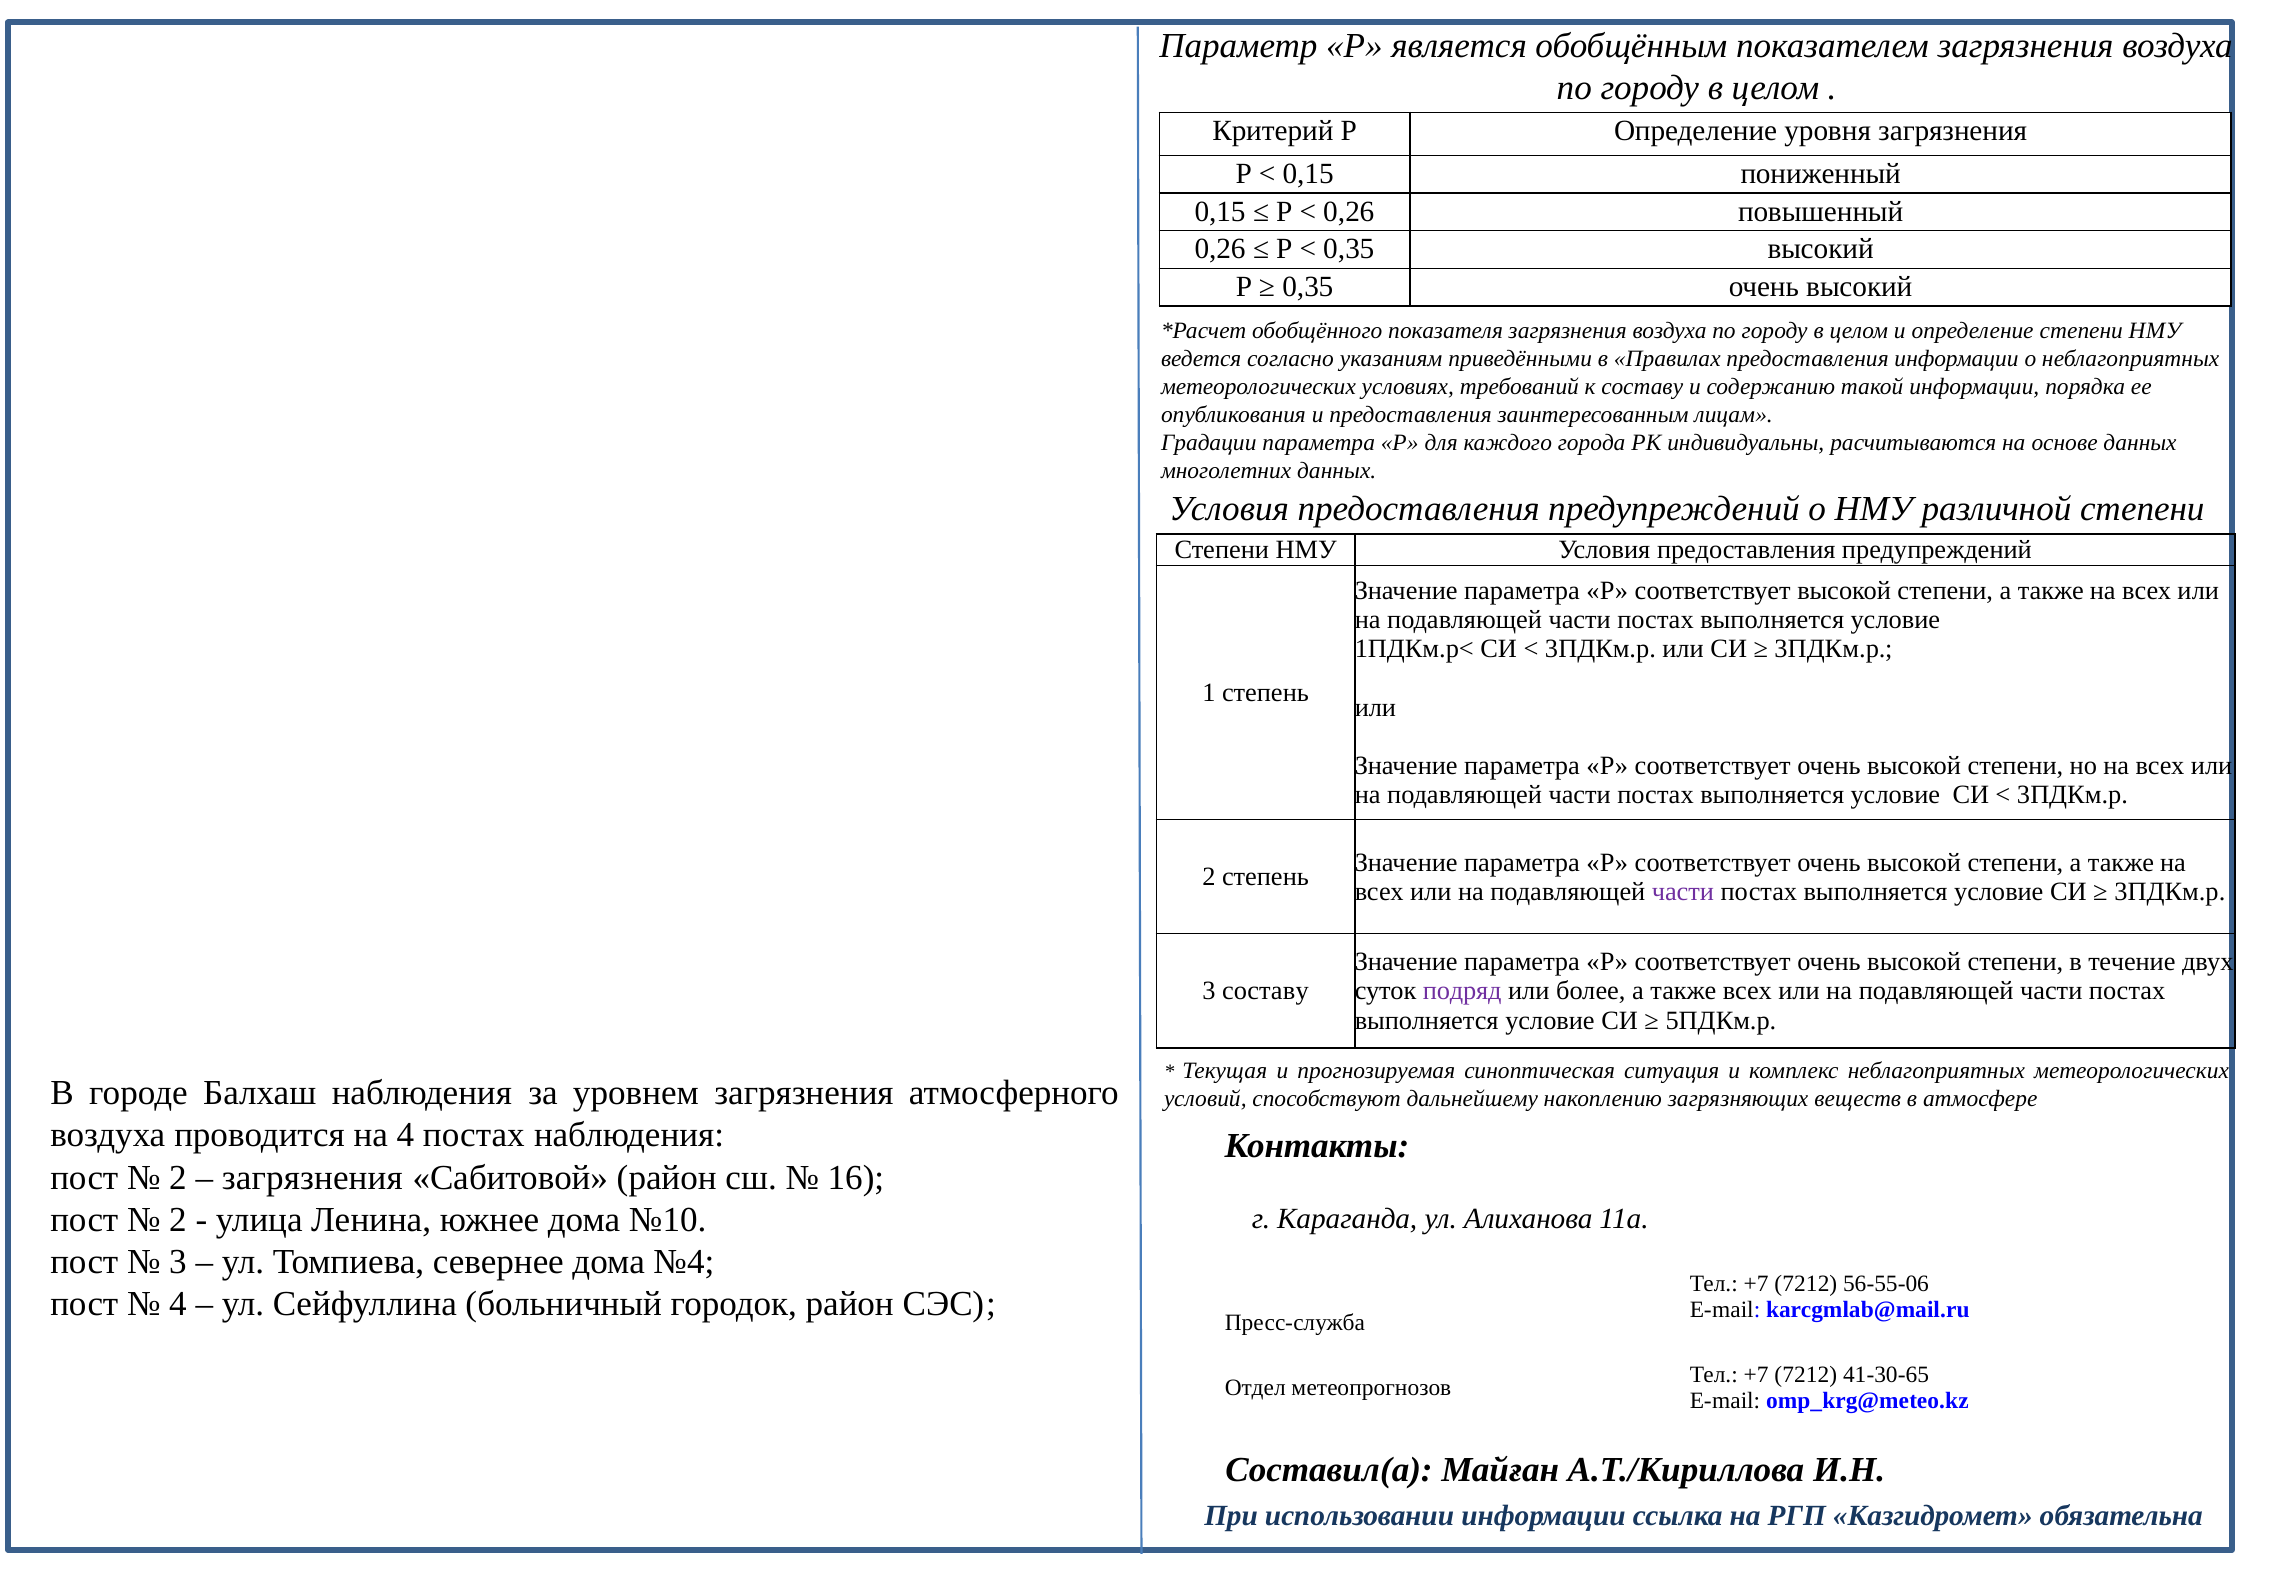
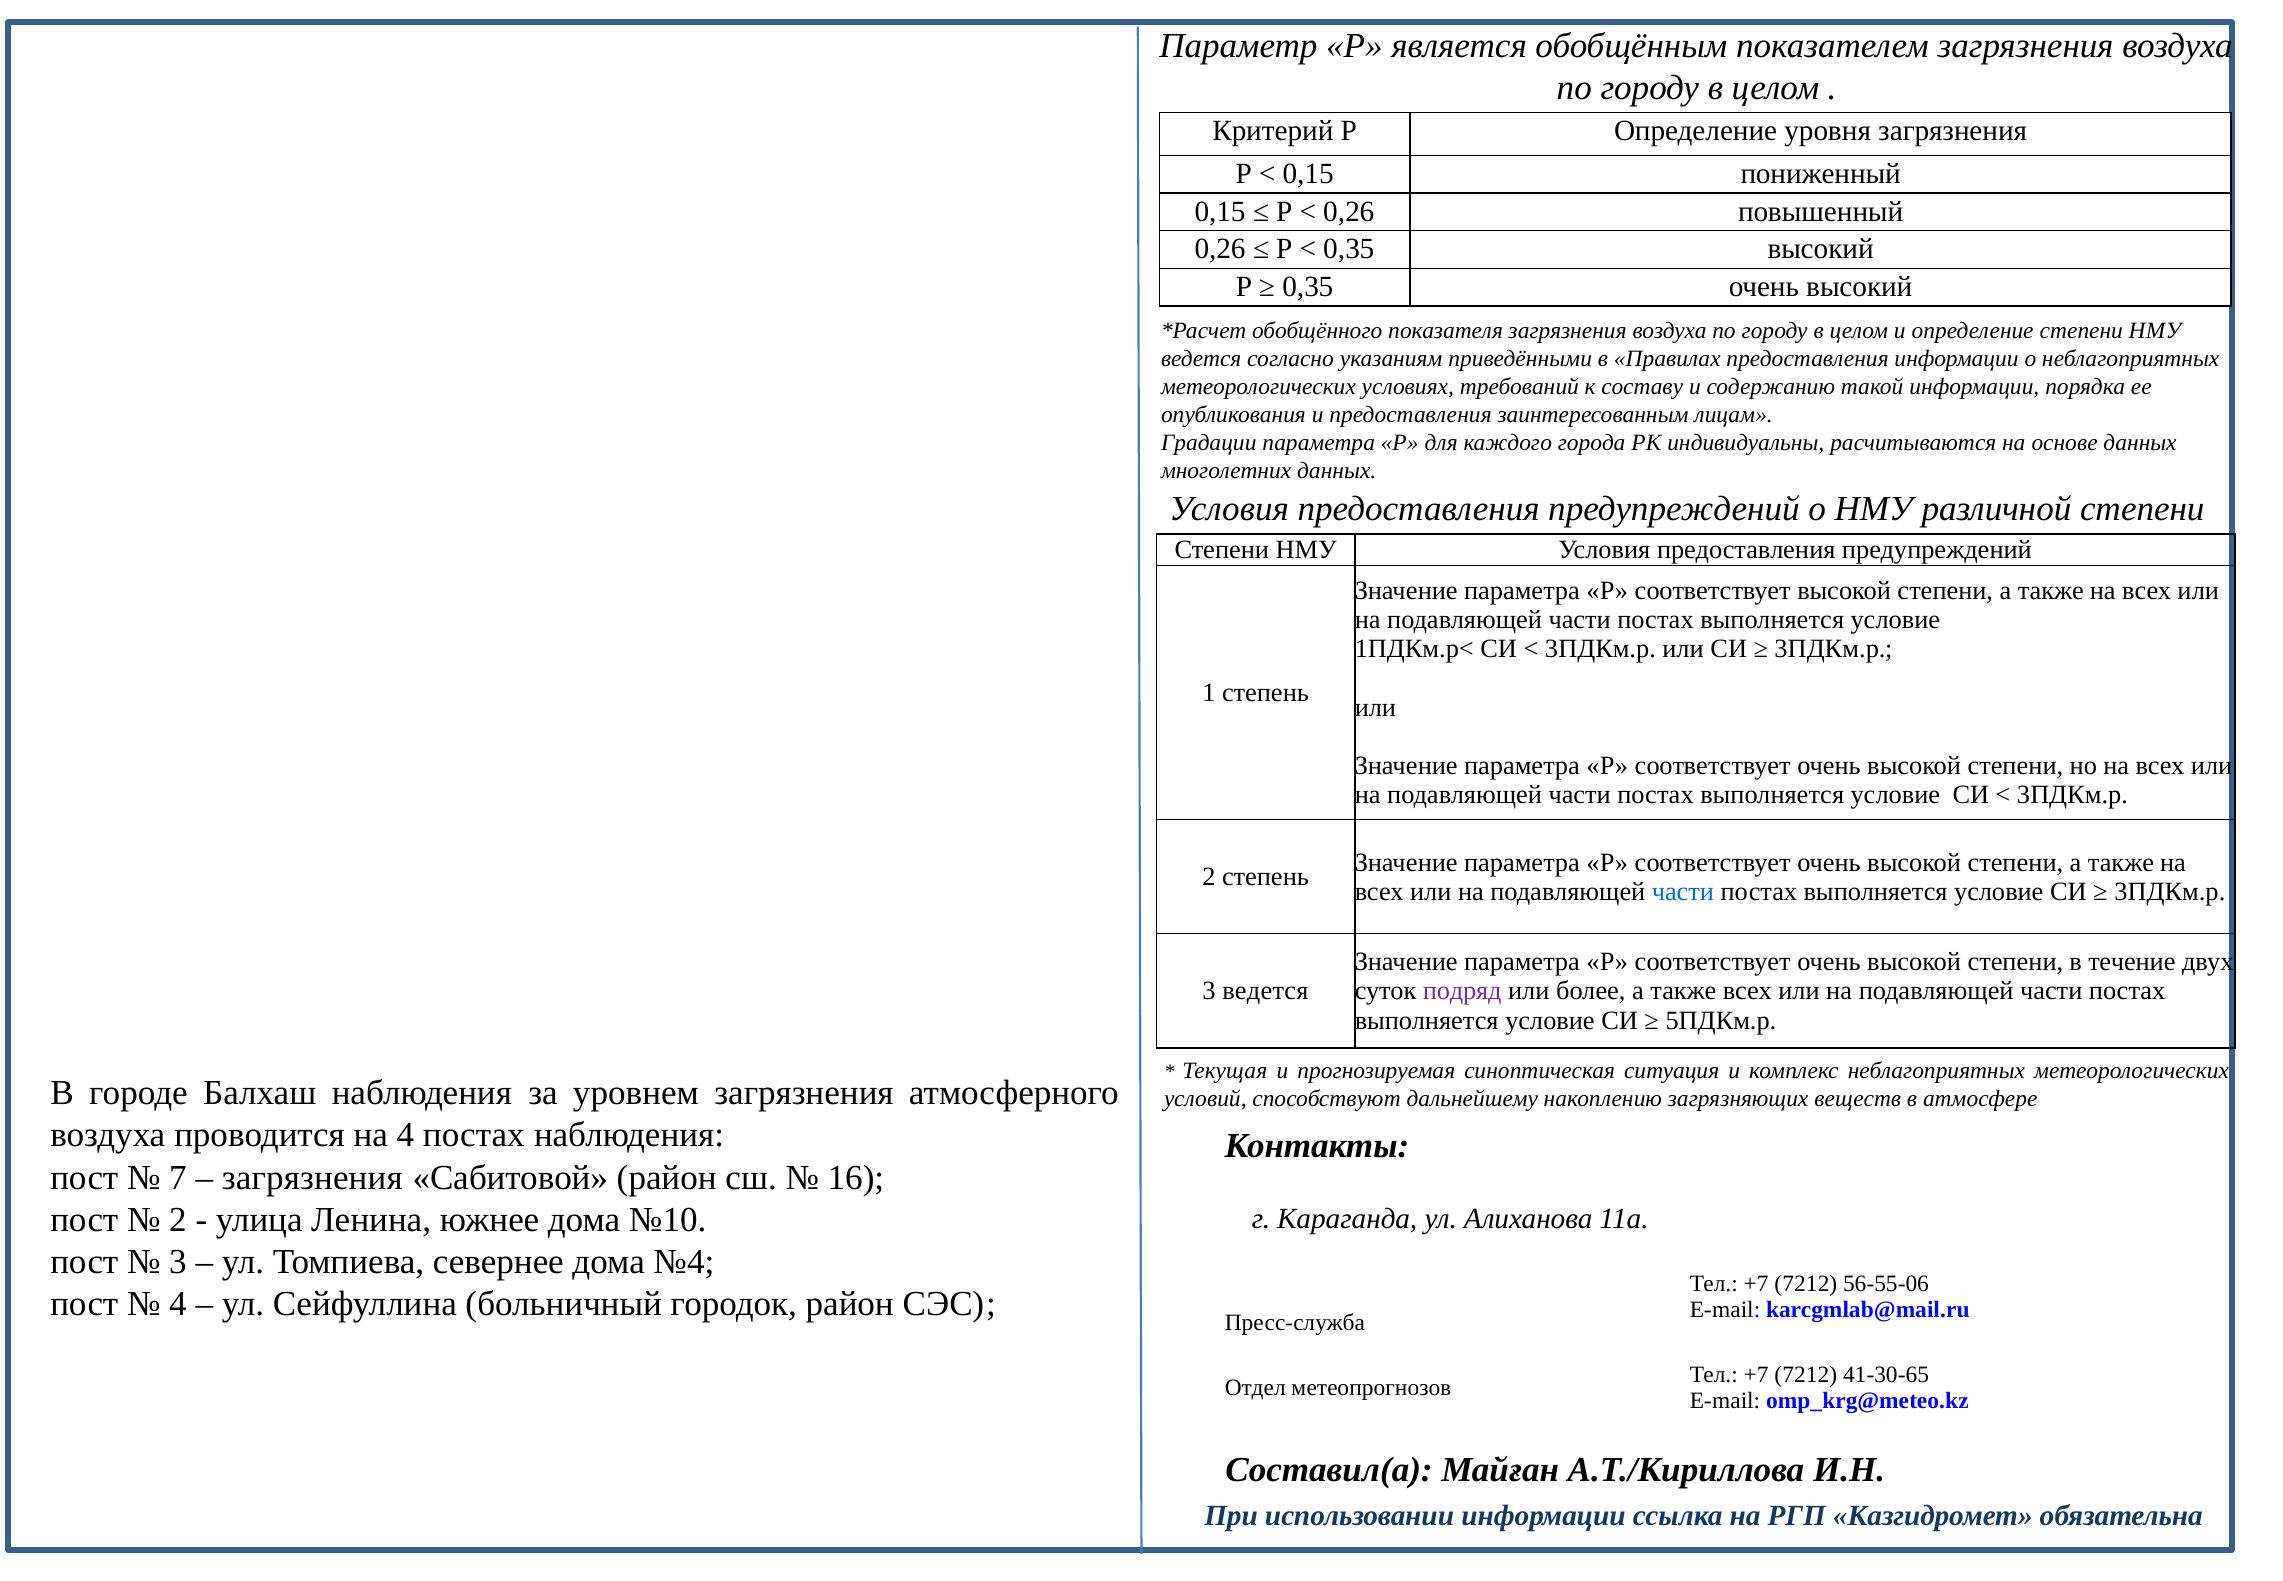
части colour: purple -> blue (1683, 891)
3 составу: составу -> ведется (1265, 991)
2: 2 -> 7 (178, 1177)
